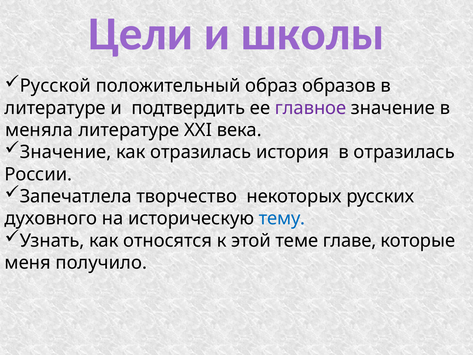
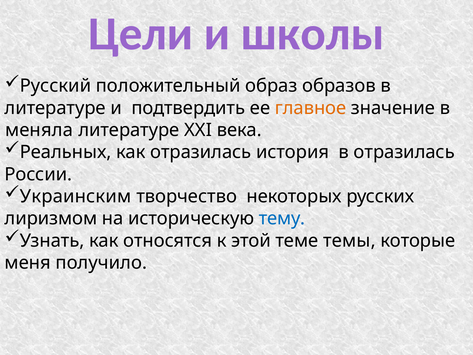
Русской: Русской -> Русский (55, 86)
главное colour: purple -> orange (311, 108)
Значение: Значение -> Реальных (66, 152)
Запечатлела: Запечатлела -> Украинским (76, 196)
духовного: духовного -> лиризмом (51, 218)
главе: главе -> темы (349, 240)
